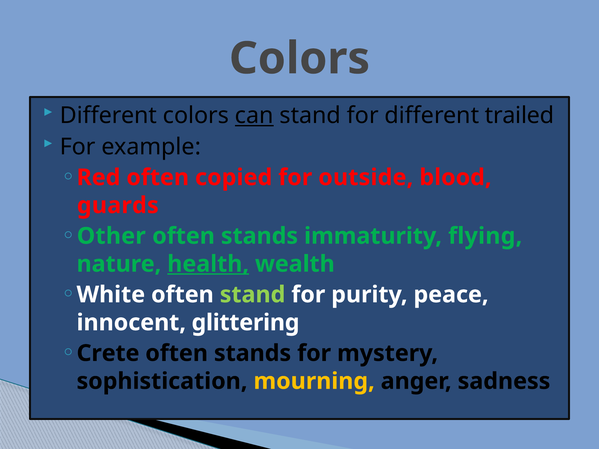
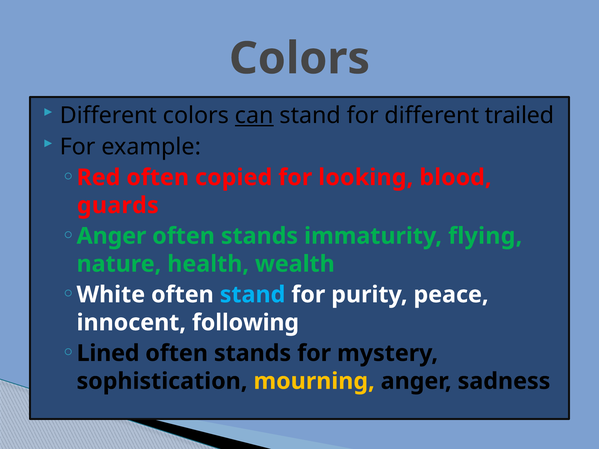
outside: outside -> looking (366, 178)
Other: Other -> Anger (111, 236)
health underline: present -> none (208, 264)
stand colour: light green -> light blue (253, 295)
glittering: glittering -> following (246, 323)
Crete: Crete -> Lined (108, 353)
